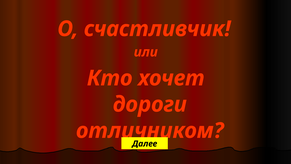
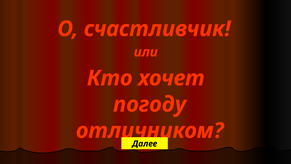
дороги: дороги -> погоду (150, 104)
